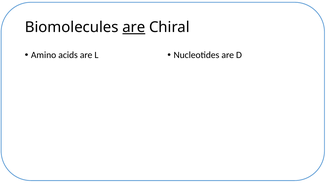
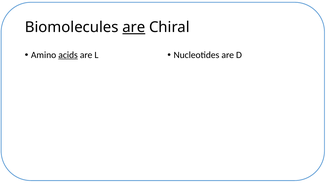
acids underline: none -> present (68, 55)
